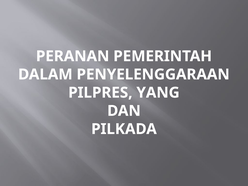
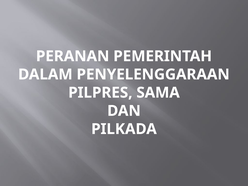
YANG: YANG -> SAMA (158, 93)
